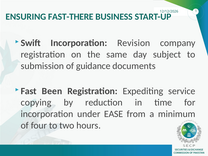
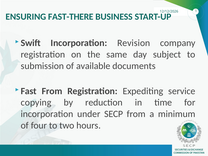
guidance: guidance -> available (93, 66)
Been: Been -> From (52, 91)
EASE: EASE -> SECP (114, 114)
